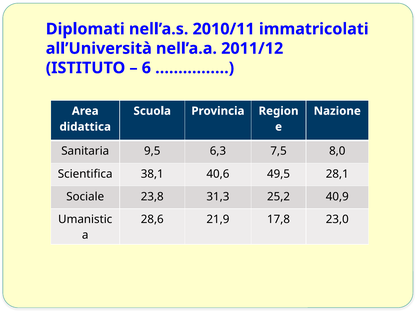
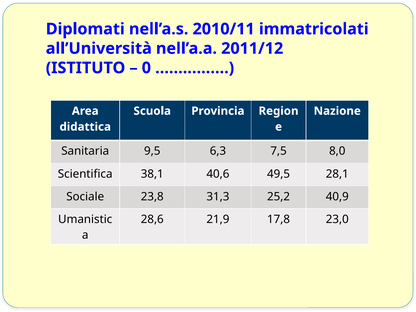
6: 6 -> 0 (146, 68)
